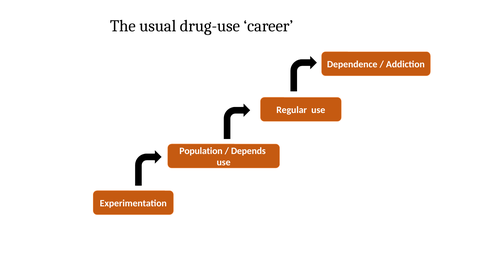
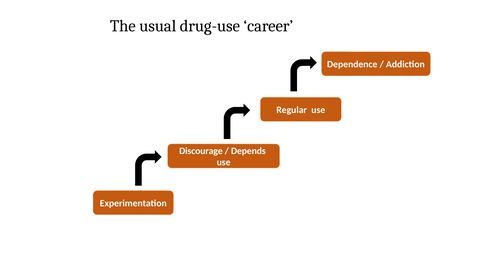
Population: Population -> Discourage (201, 151)
